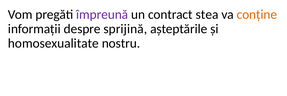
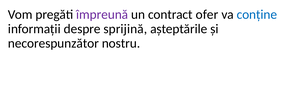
stea: stea -> ofer (207, 15)
conține colour: orange -> blue (257, 15)
homosexualitate: homosexualitate -> necorespunzător (53, 43)
